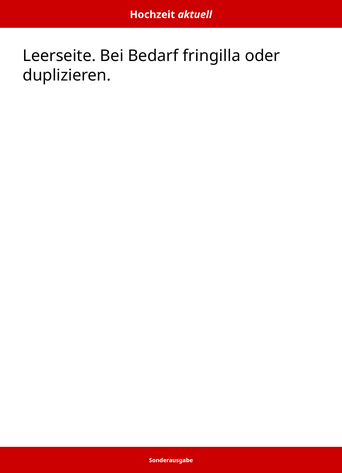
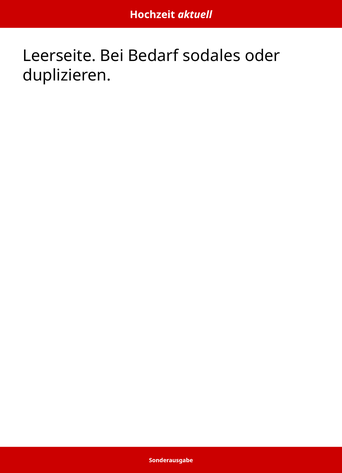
fringilla: fringilla -> sodales (212, 56)
